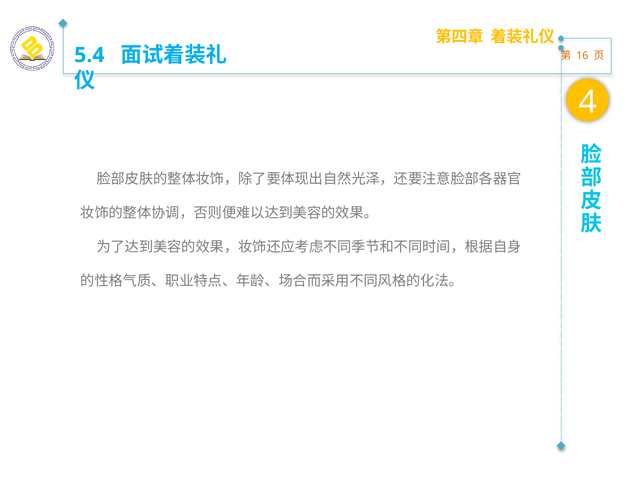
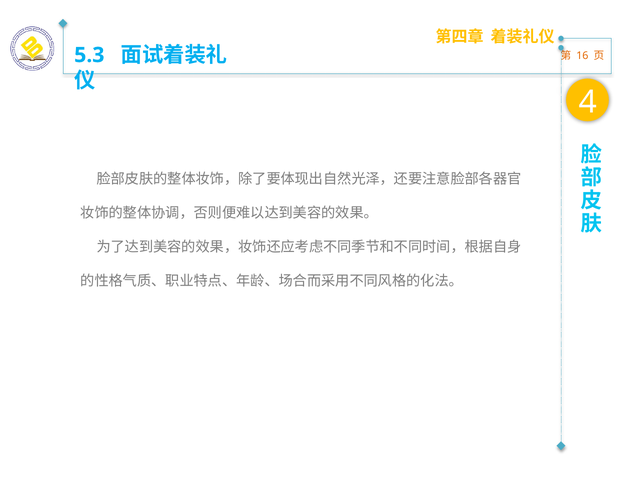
5.4: 5.4 -> 5.3 (89, 55)
